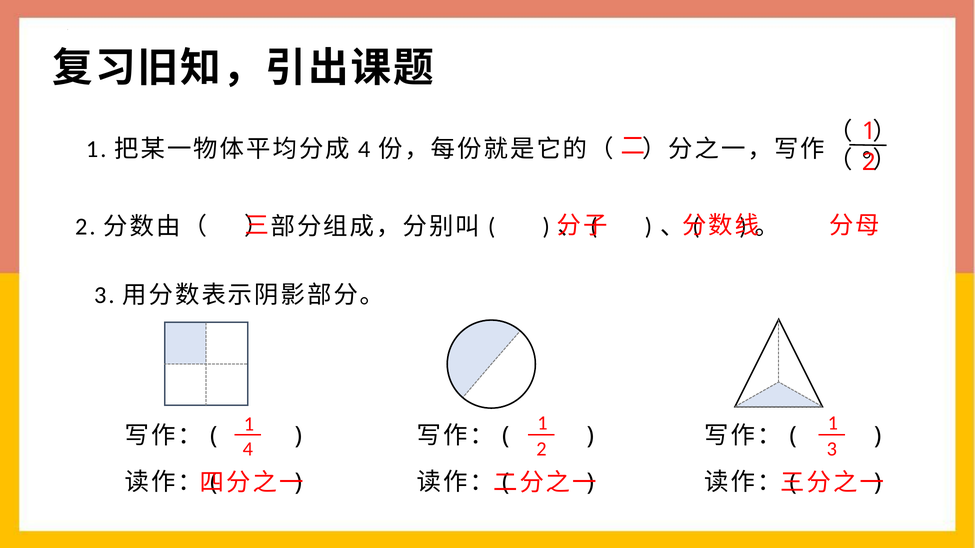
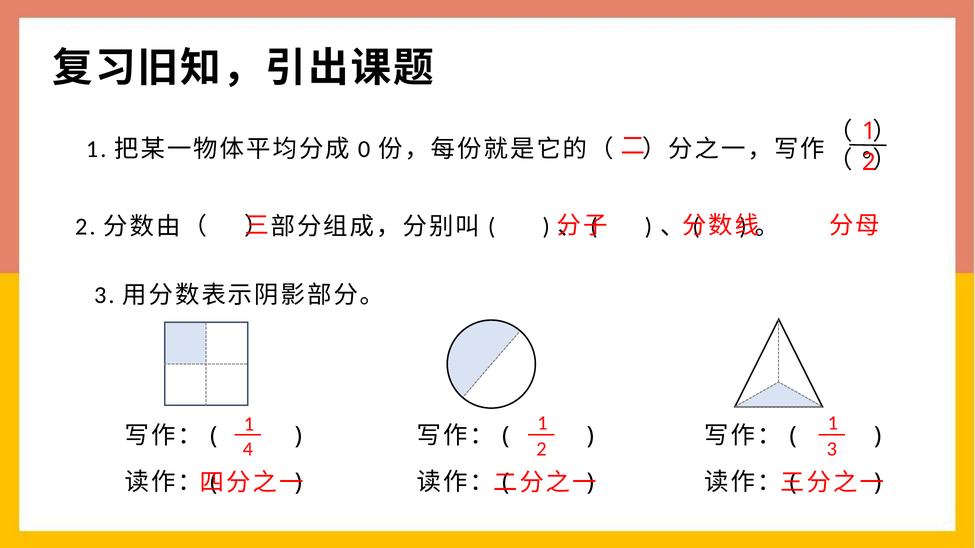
4: 4 -> 0 (364, 149)
